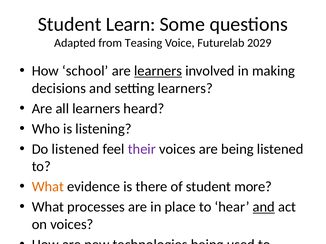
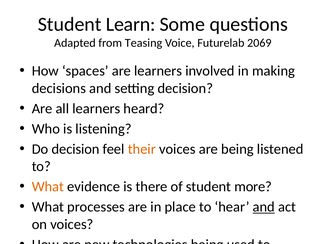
2029: 2029 -> 2069 (259, 43)
school: school -> spaces (85, 71)
learners underline: present -> none (158, 71)
setting learners: learners -> decision (185, 89)
Do listened: listened -> decision (76, 149)
their colour: purple -> orange (142, 149)
